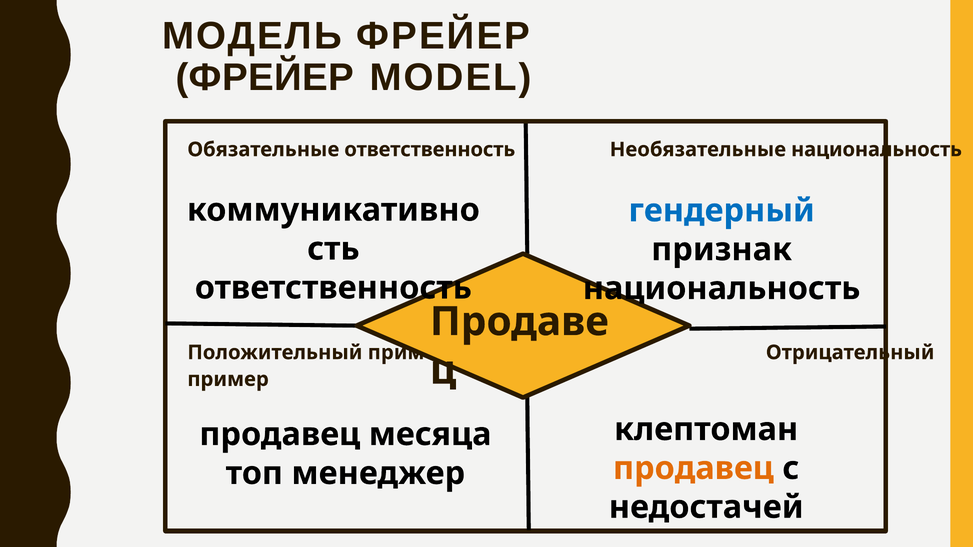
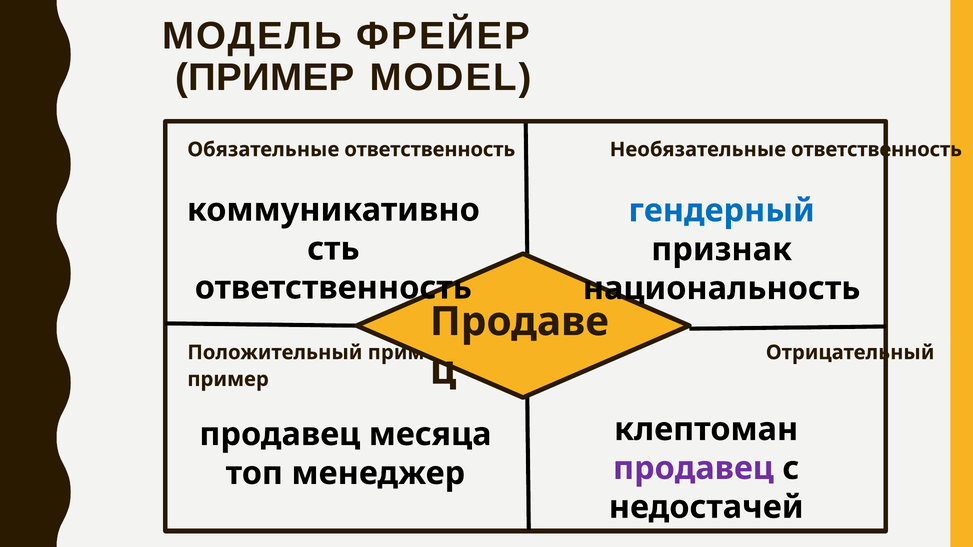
ФРЕЙЕР: ФРЕЙЕР -> ПРИМЕР (265, 78)
Необязательные национальность: национальность -> ответственность (877, 150)
продавец colour: orange -> purple (693, 469)
